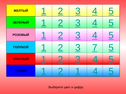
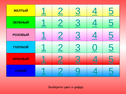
7: 7 -> 0 (95, 48)
2 1: 1 -> 9 (78, 72)
